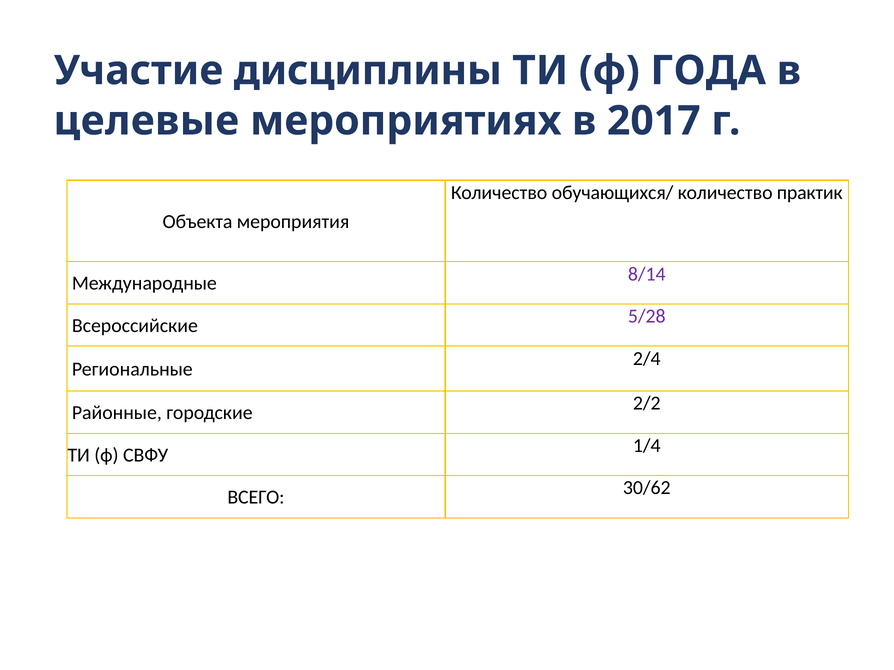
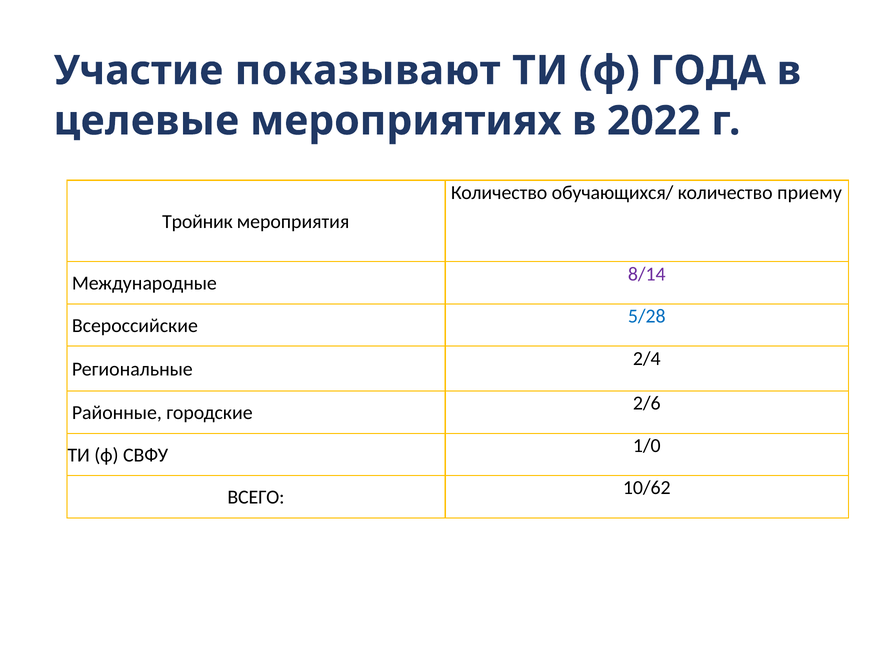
дисциплины: дисциплины -> показывают (368, 71)
2017: 2017 -> 2022 (654, 121)
практик: практик -> приему (810, 193)
Объекта: Объекта -> Тройник (198, 222)
5/28 colour: purple -> blue (647, 316)
2/2: 2/2 -> 2/6 (647, 404)
1/4: 1/4 -> 1/0 (647, 446)
30/62: 30/62 -> 10/62 (647, 488)
